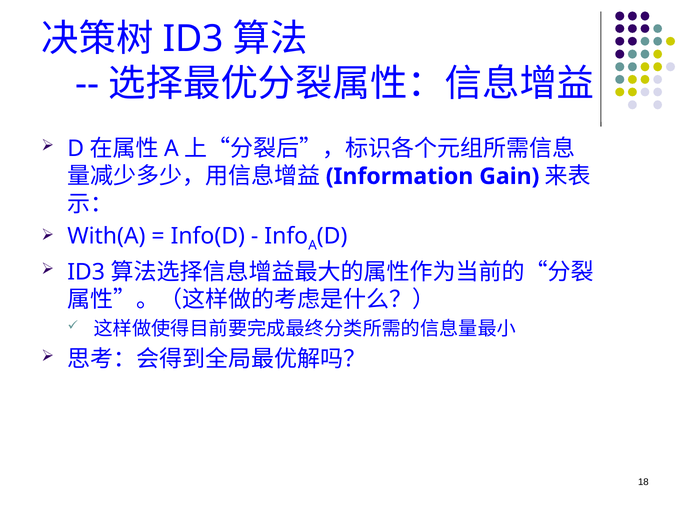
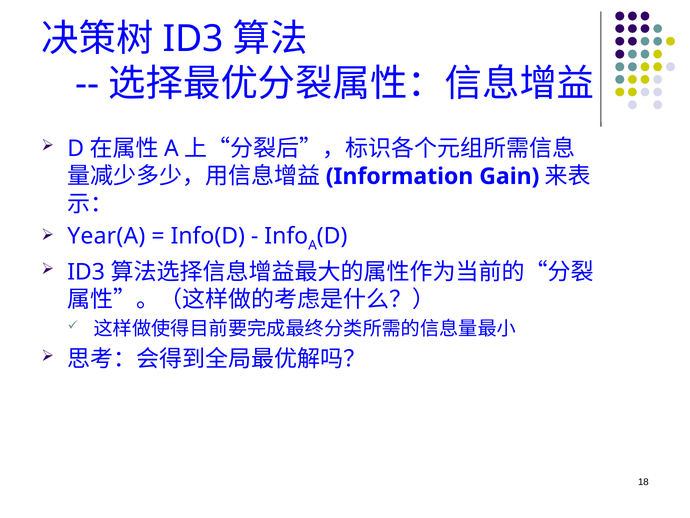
With(A: With(A -> Year(A (106, 236)
